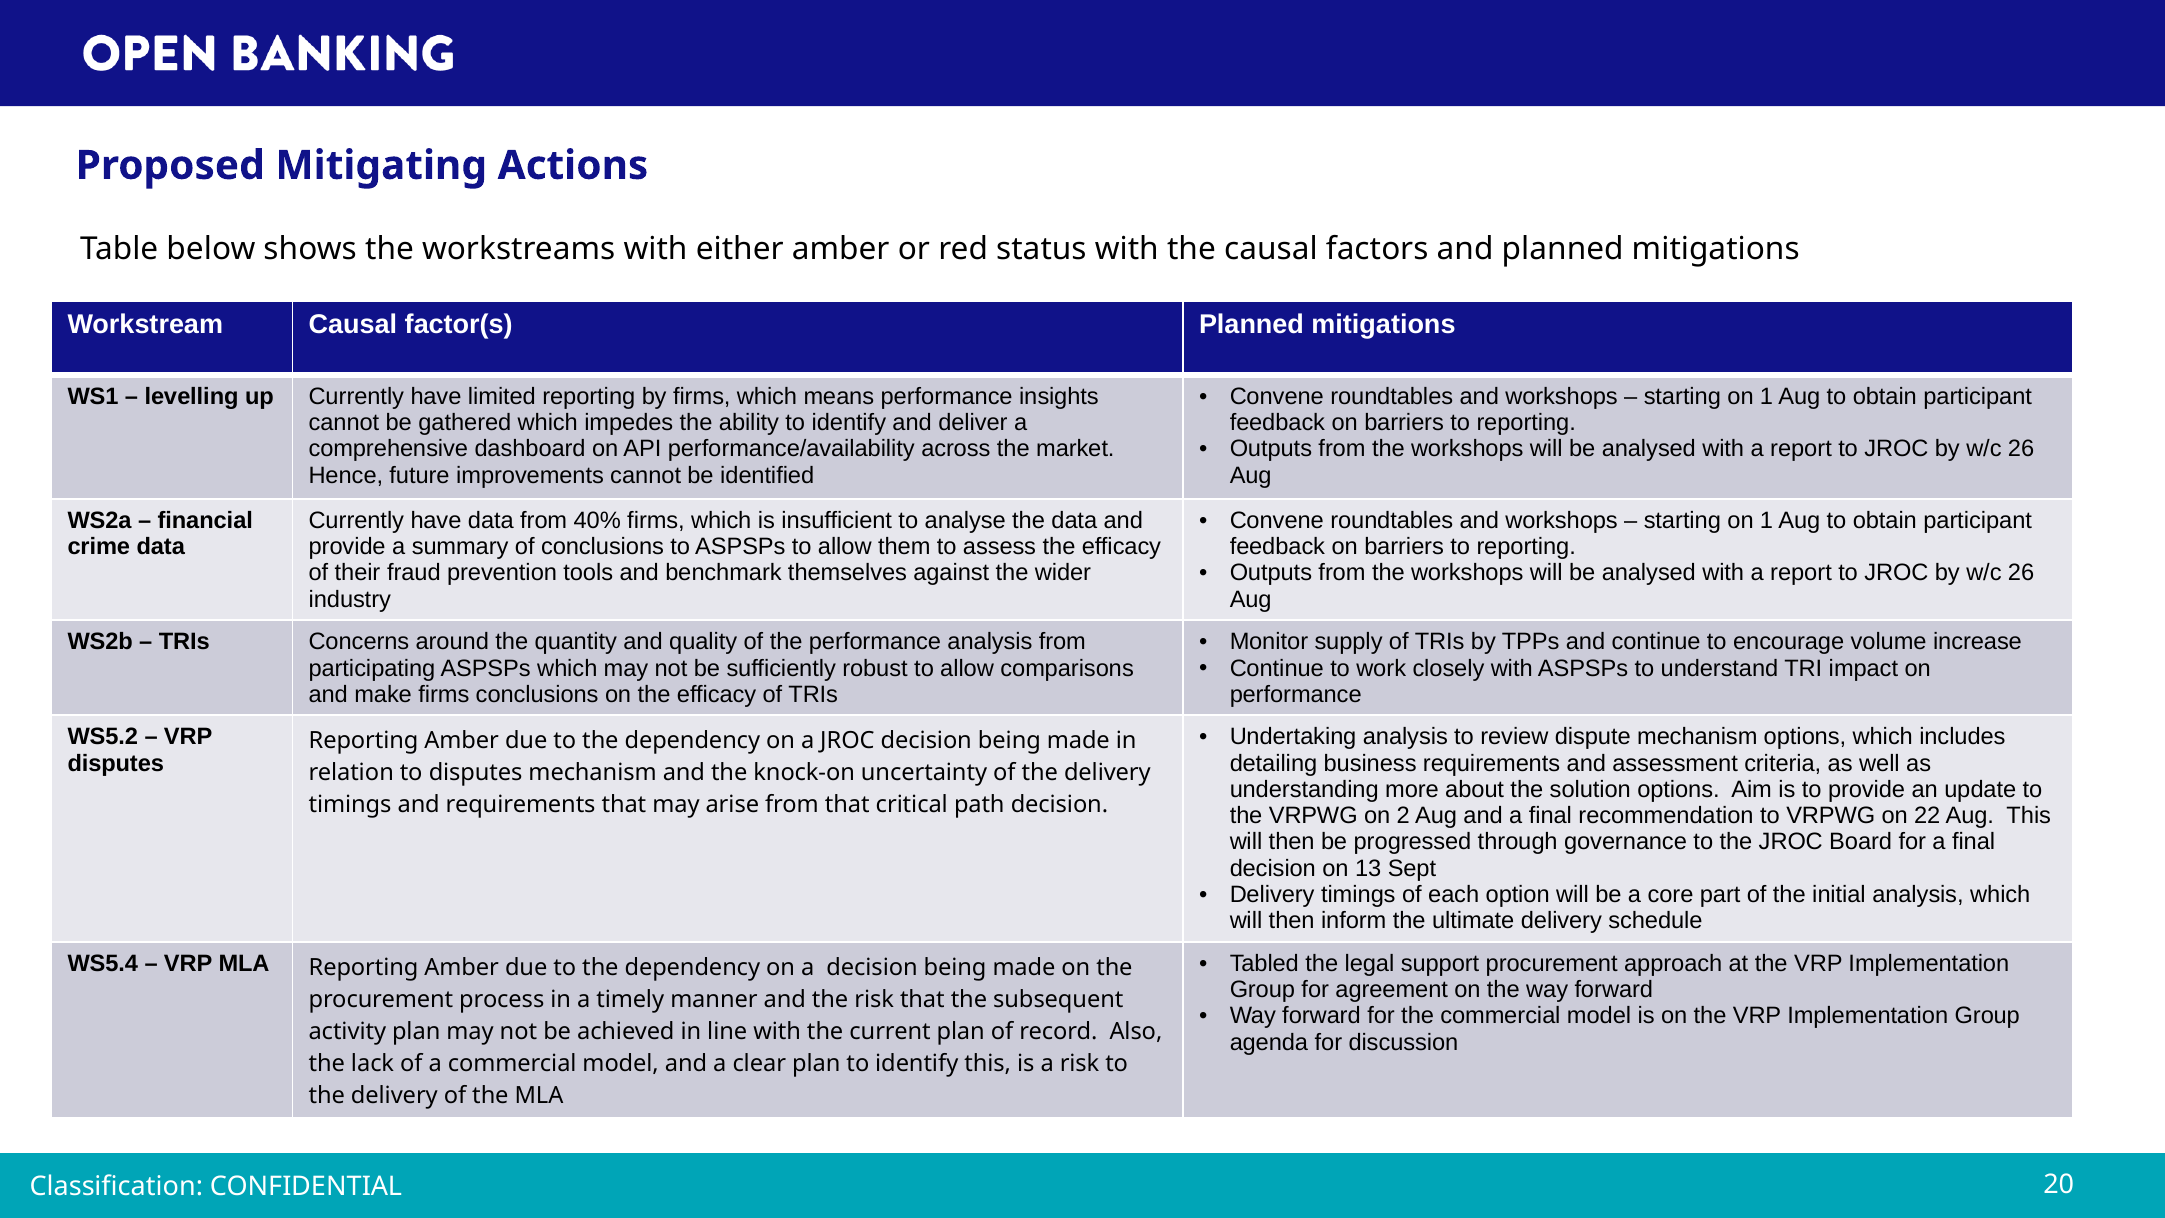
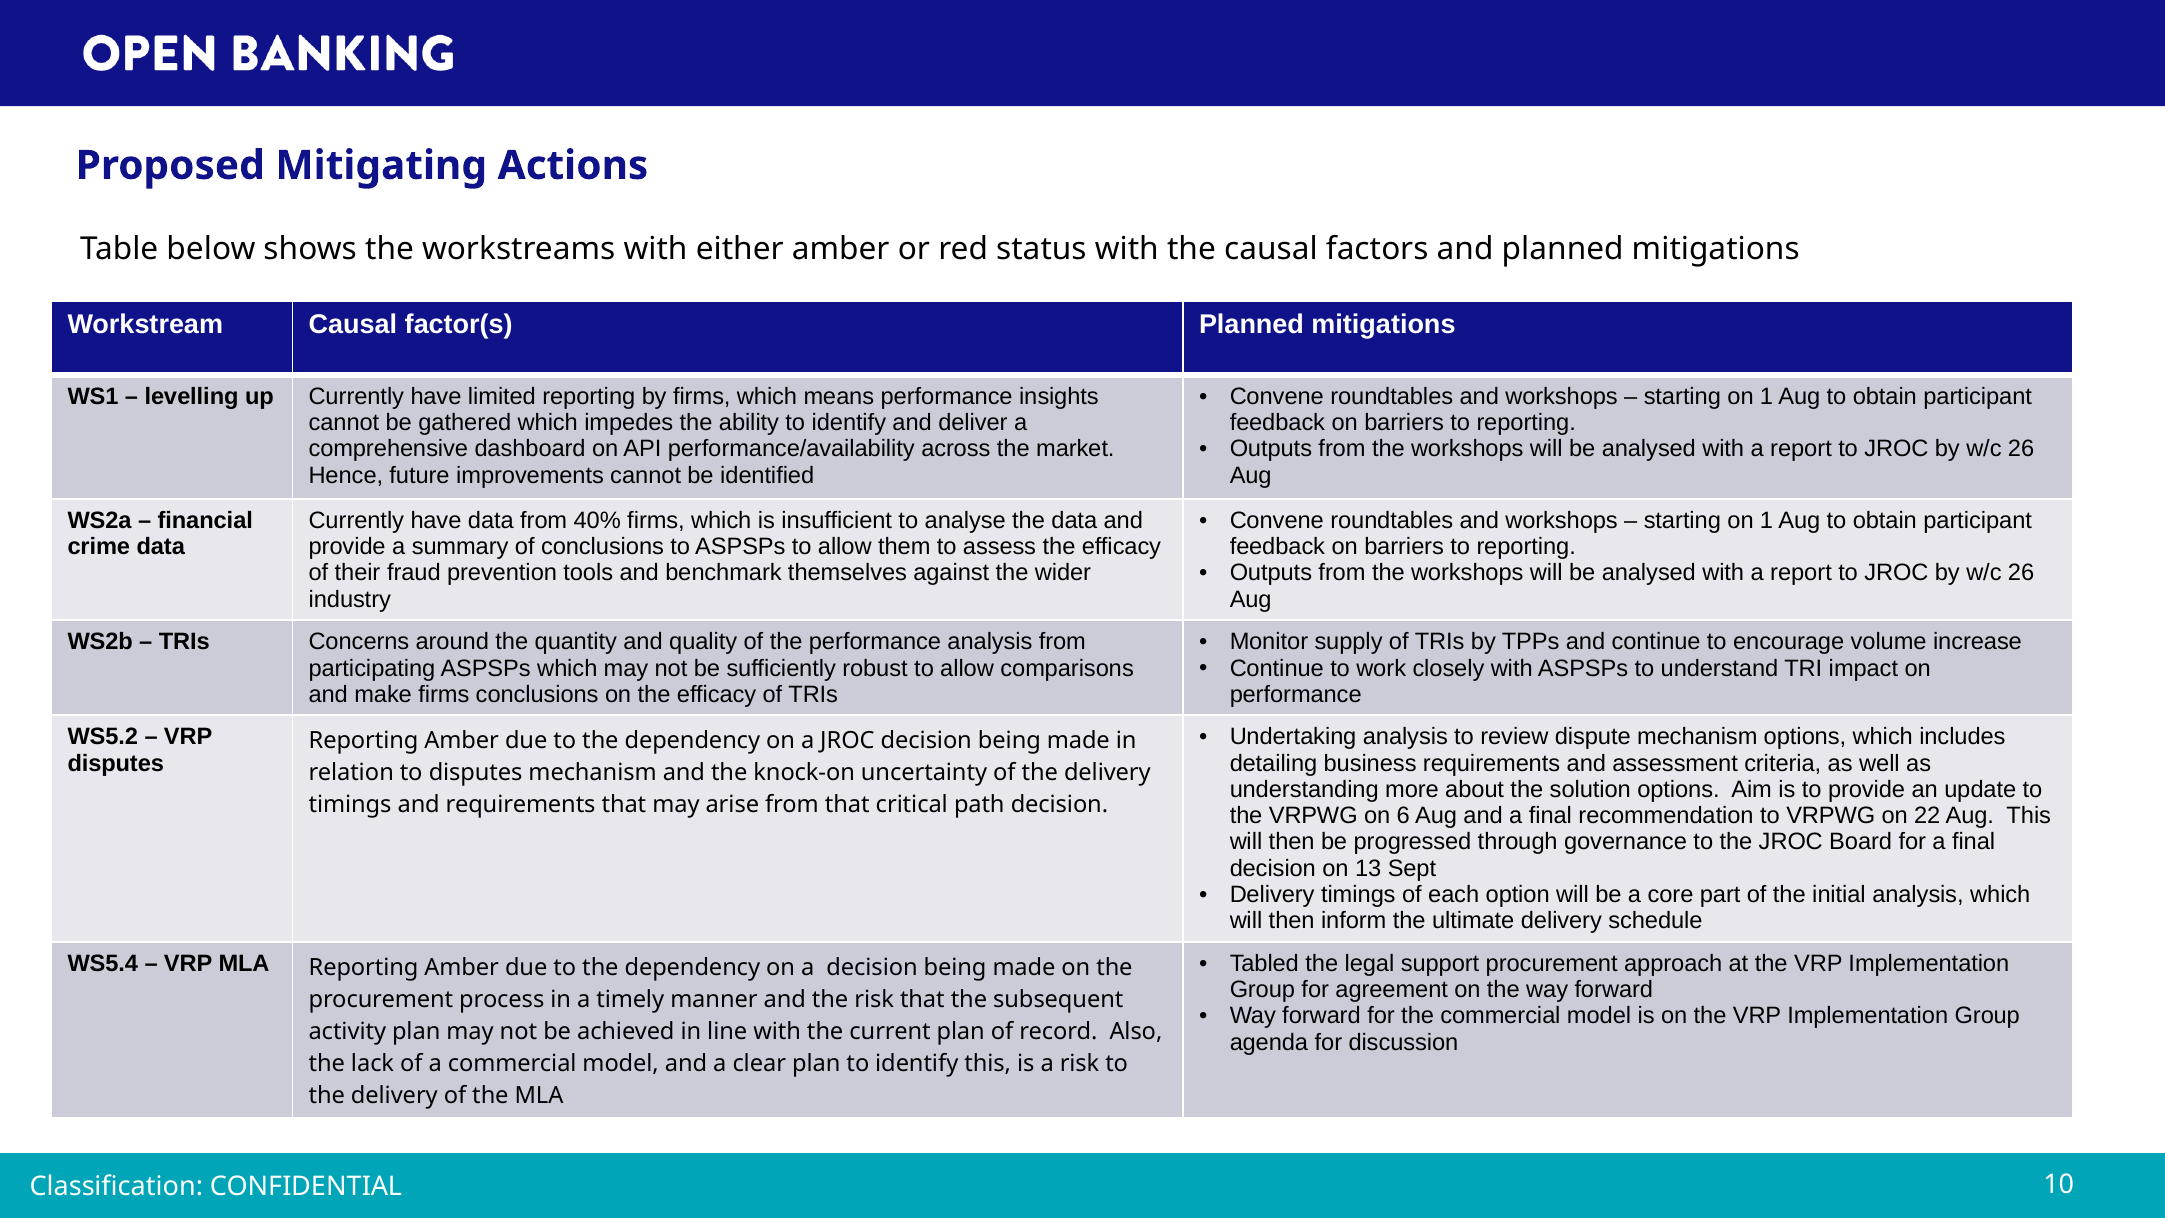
2: 2 -> 6 (1403, 816)
20: 20 -> 10 (2059, 1184)
